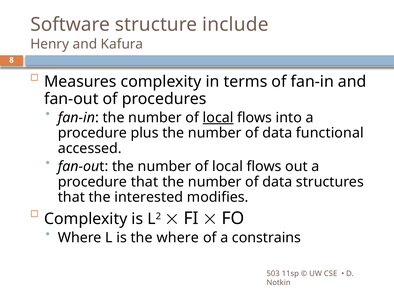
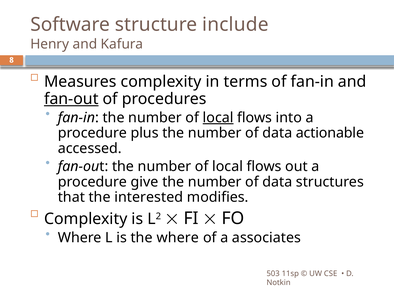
fan-out underline: none -> present (71, 99)
functional: functional -> actionable (330, 133)
procedure that: that -> give (145, 182)
constrains: constrains -> associates (266, 237)
